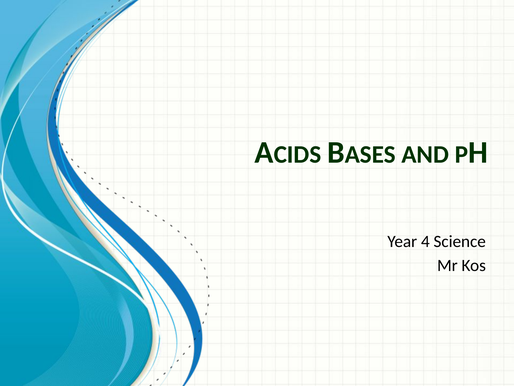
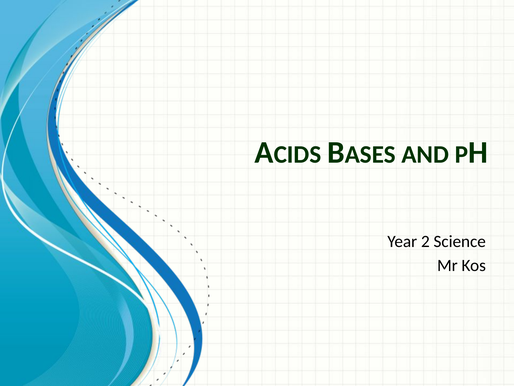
4: 4 -> 2 (425, 241)
